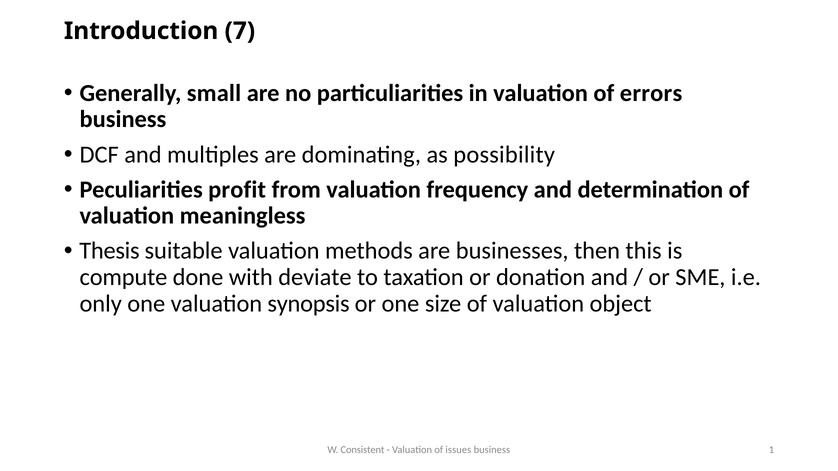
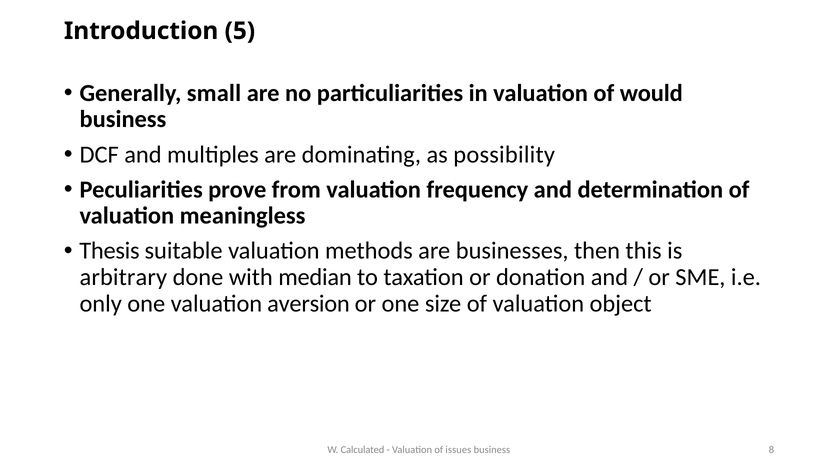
7: 7 -> 5 (240, 31)
errors: errors -> would (651, 93)
profit: profit -> prove (237, 190)
compute: compute -> arbitrary (123, 277)
deviate: deviate -> median (315, 277)
synopsis: synopsis -> aversion (309, 304)
Consistent: Consistent -> Calculated (363, 450)
1: 1 -> 8 (771, 450)
